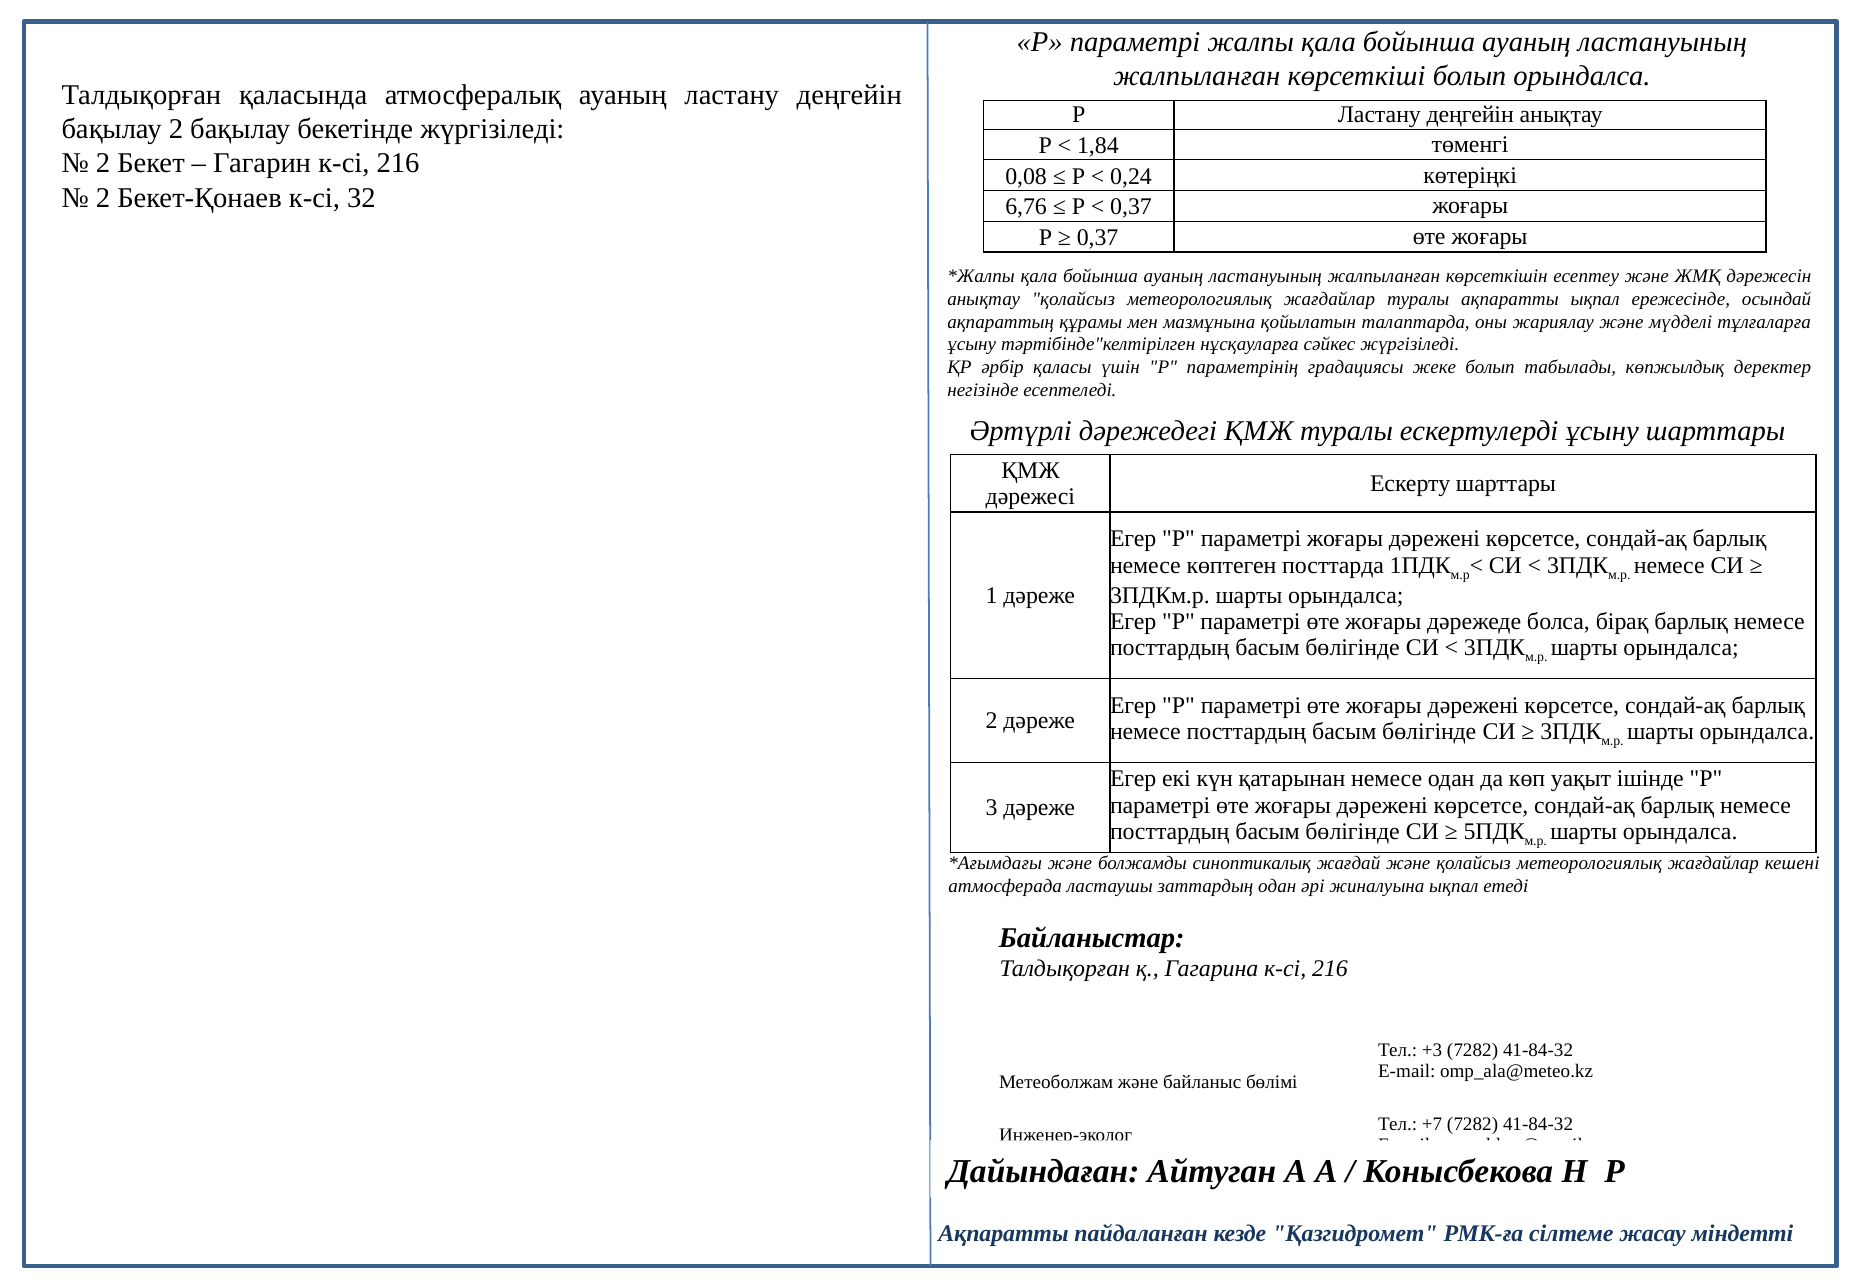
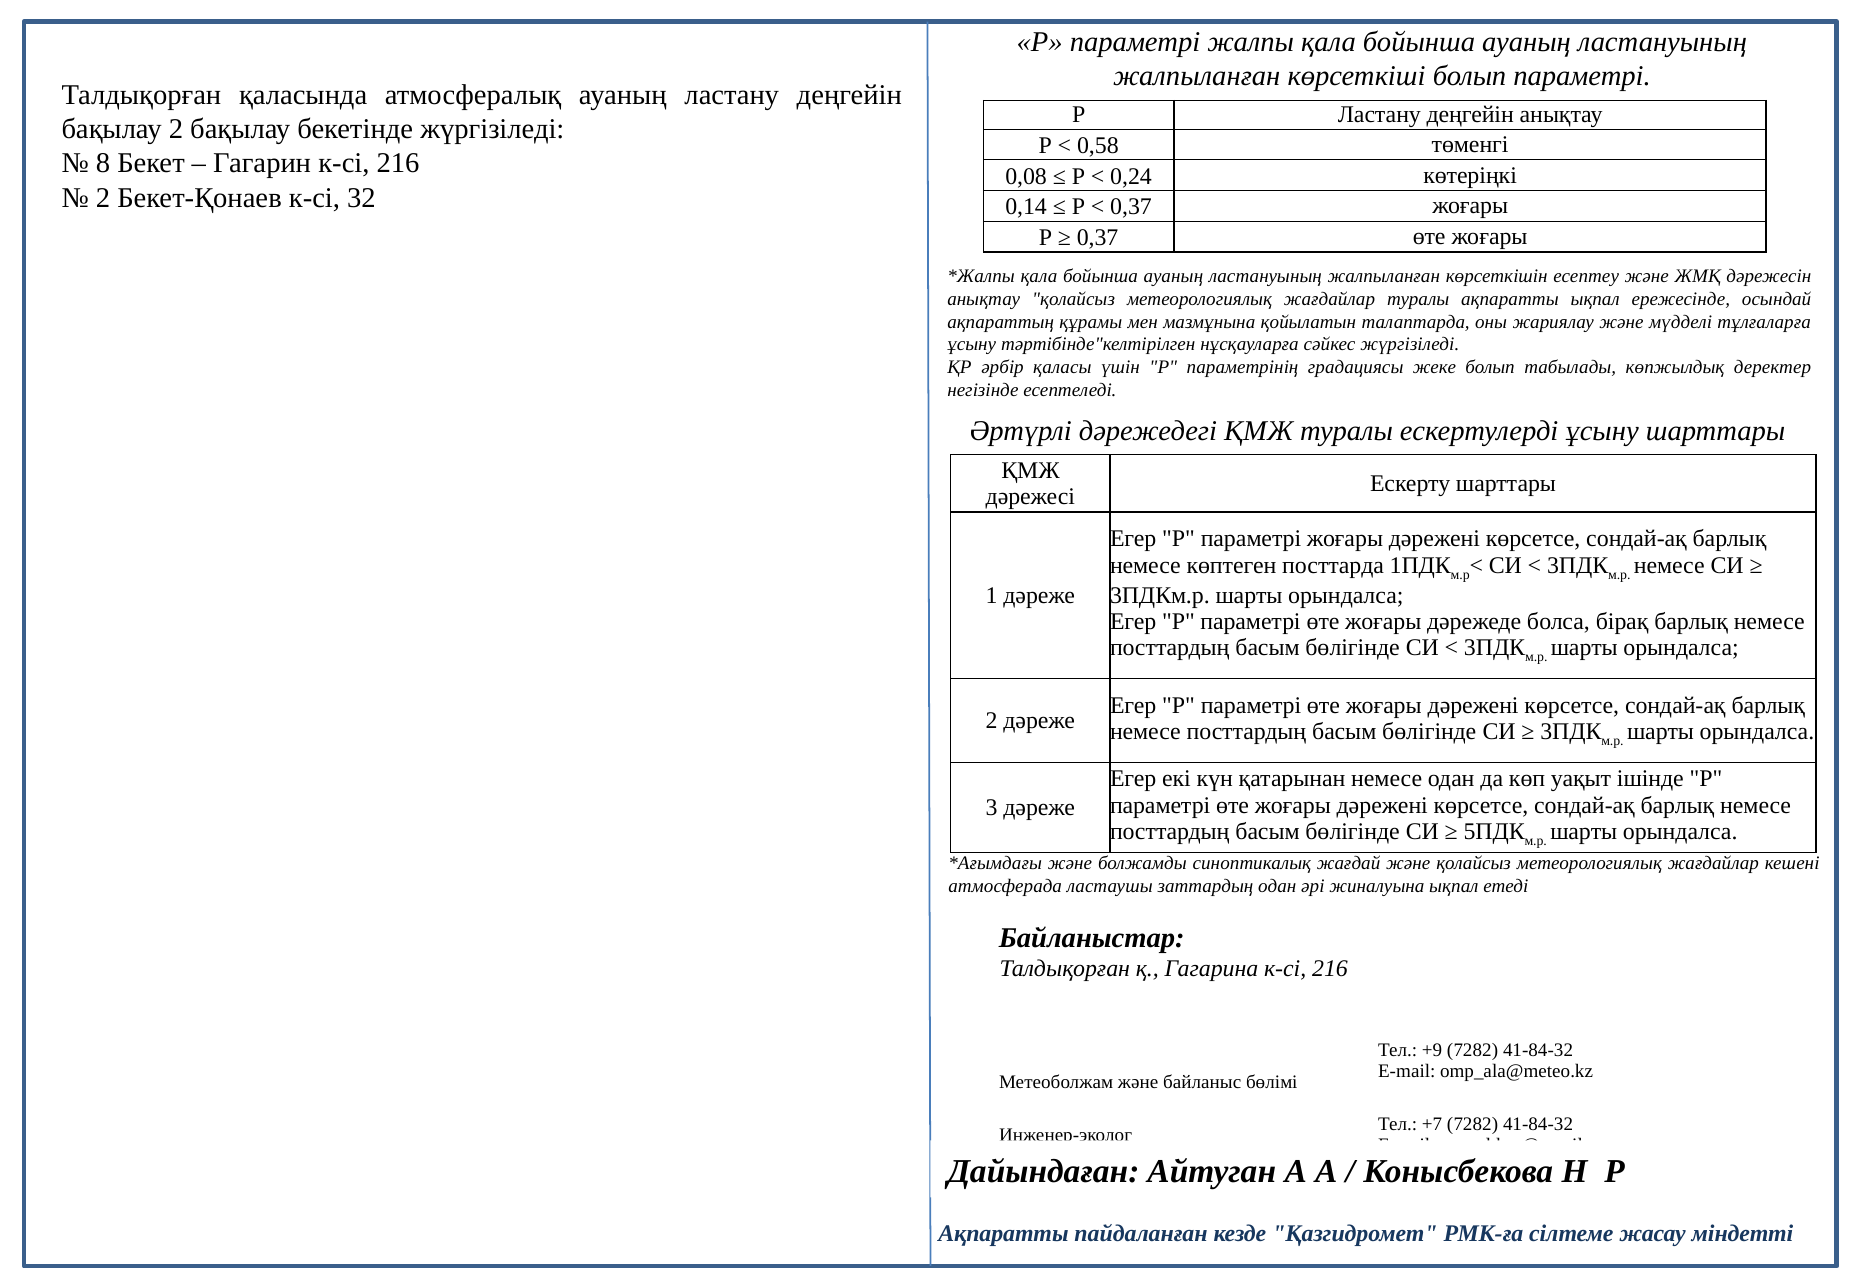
болып орындалса: орындалса -> параметрі (1582, 76)
1,84: 1,84 -> 0,58 (1098, 146)
2: 2 -> 8 (103, 163)
6,76: 6,76 -> 0,14 (1026, 207)
+3: +3 -> +9 (1432, 1050)
